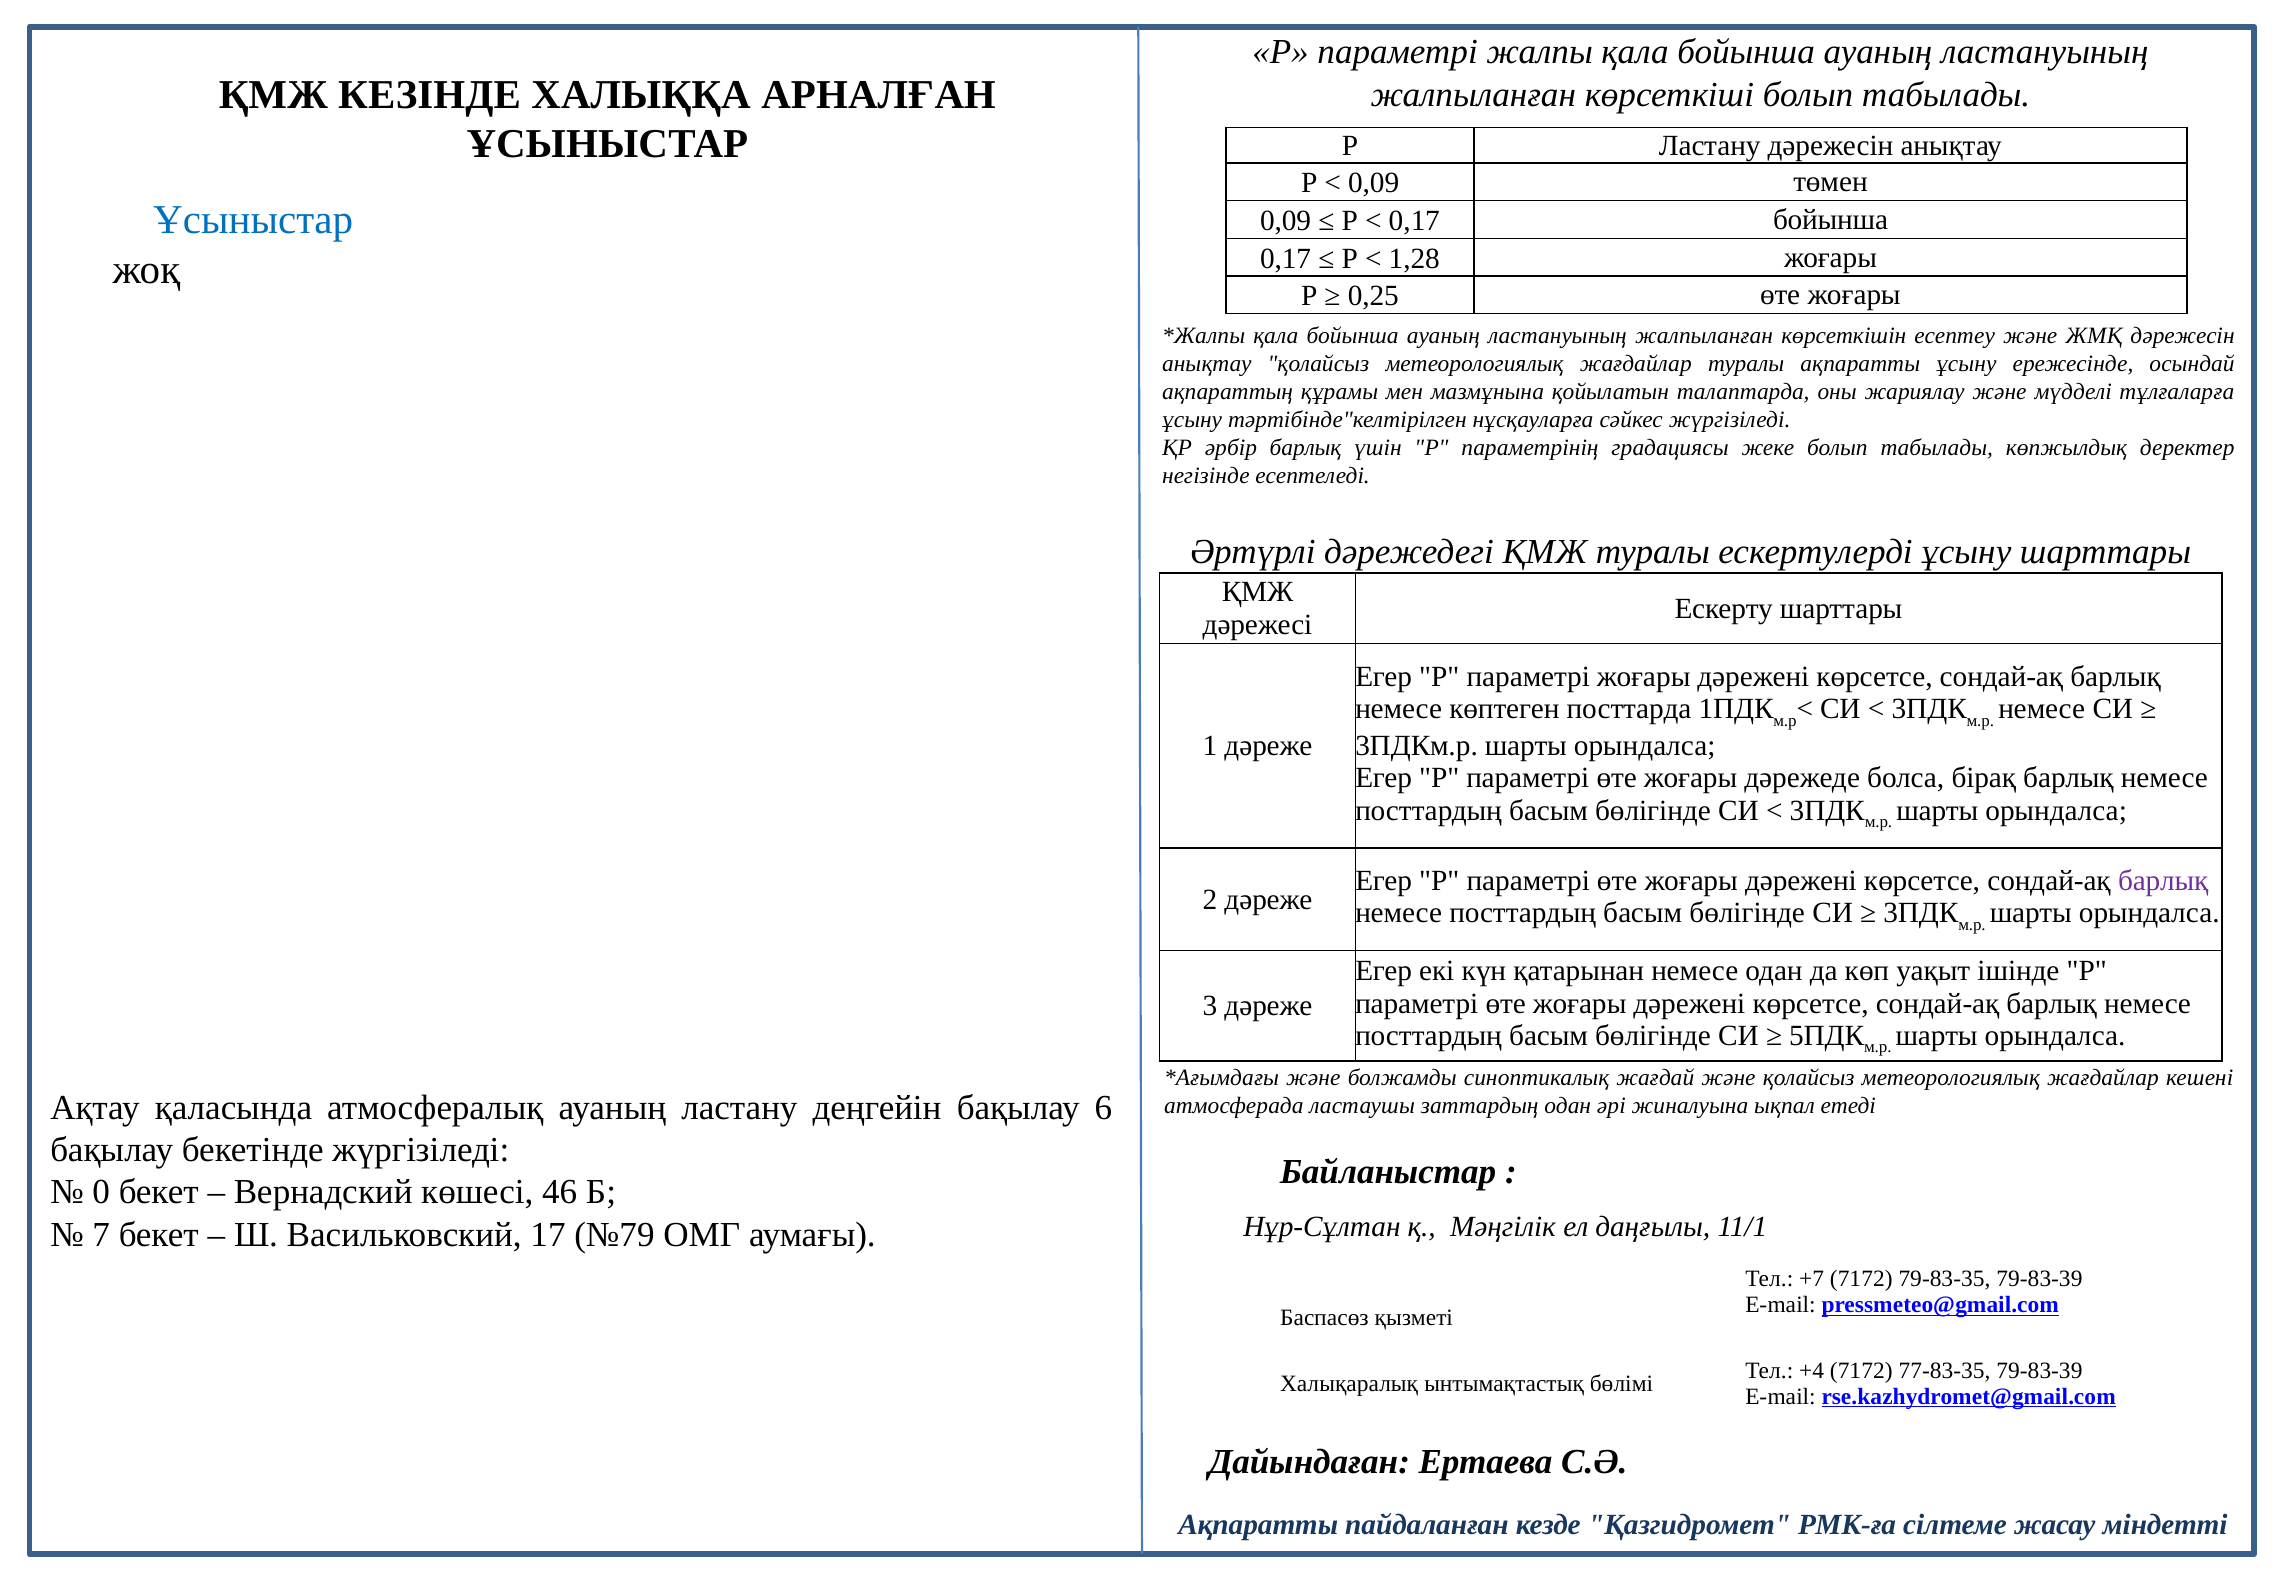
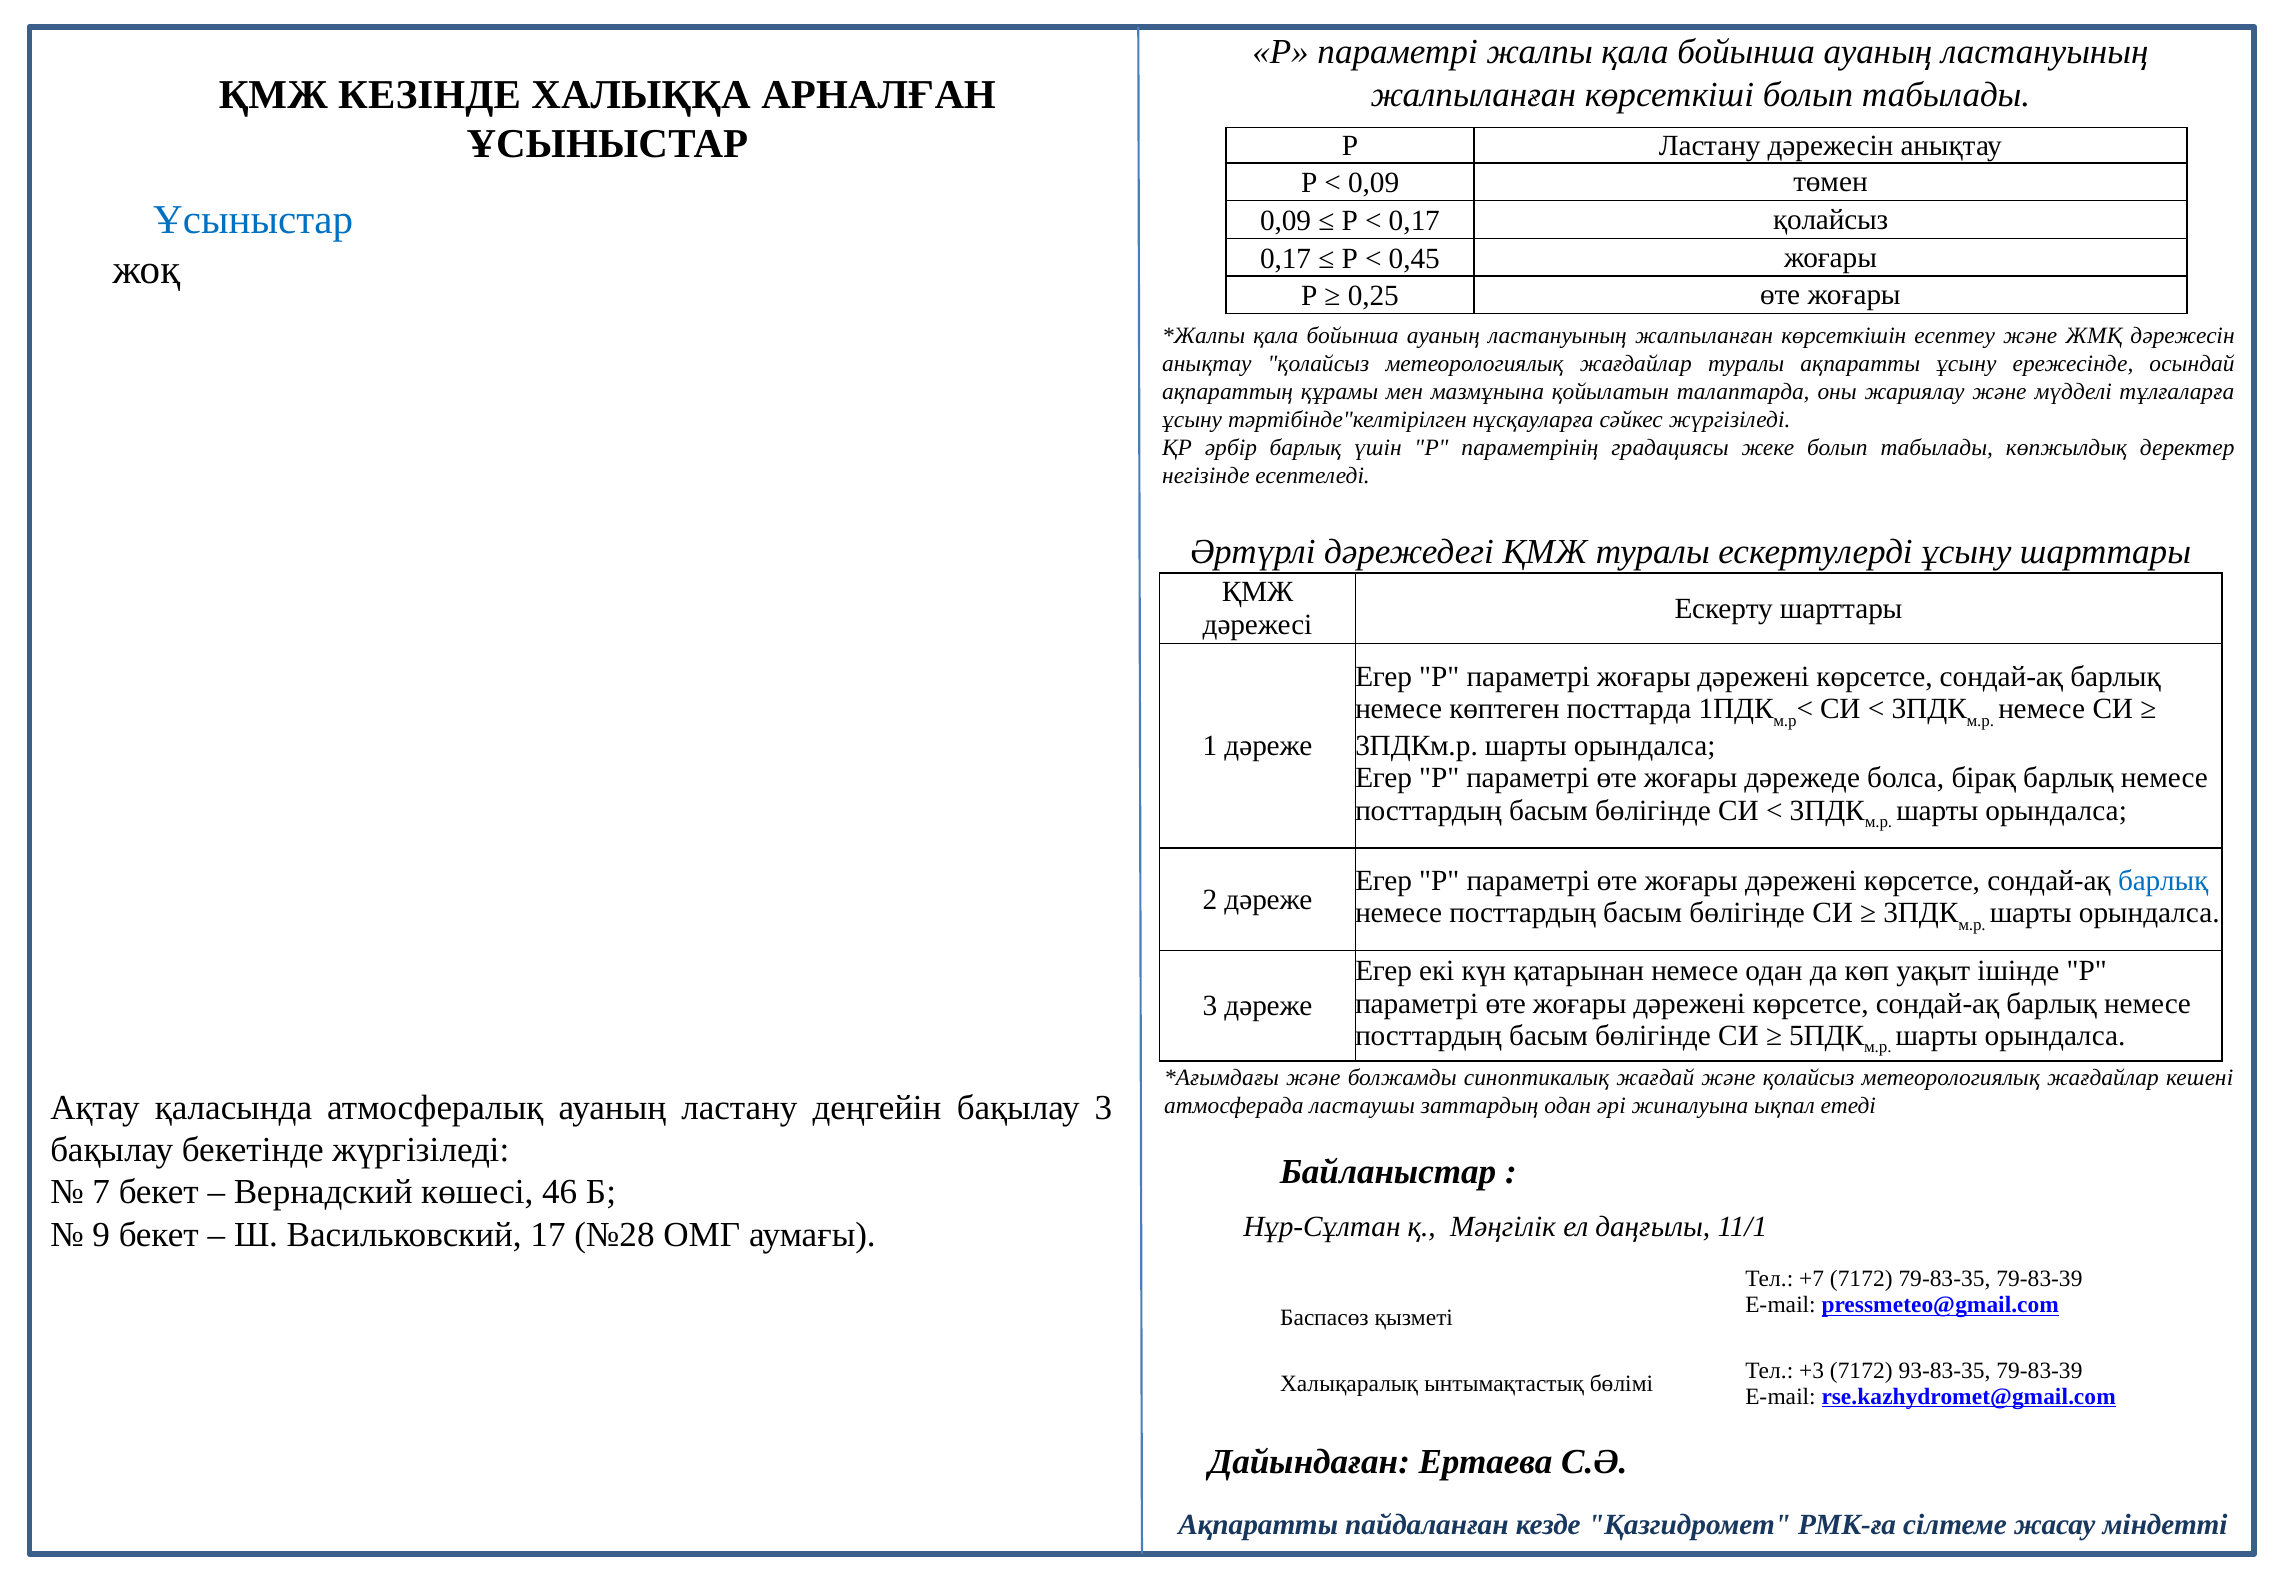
0,17 бойынша: бойынша -> қолайсыз (1831, 220)
1,28: 1,28 -> 0,45 (1414, 259)
барлық colour: purple -> blue (2163, 881)
бақылау 6: 6 -> 3 (1103, 1108)
0: 0 -> 7 (101, 1192)
7: 7 -> 9 (101, 1235)
№79: №79 -> №28 (614, 1235)
+4: +4 -> +3 (1812, 1371)
77-83-35: 77-83-35 -> 93-83-35 (1944, 1371)
